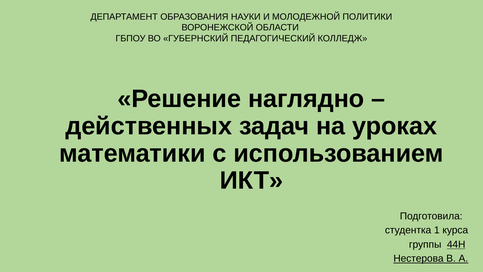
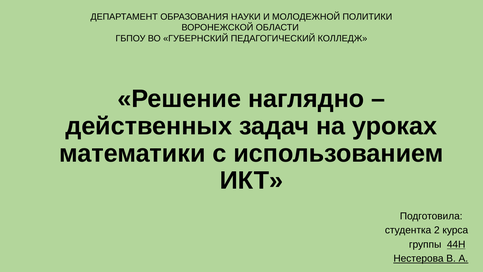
1: 1 -> 2 (437, 230)
